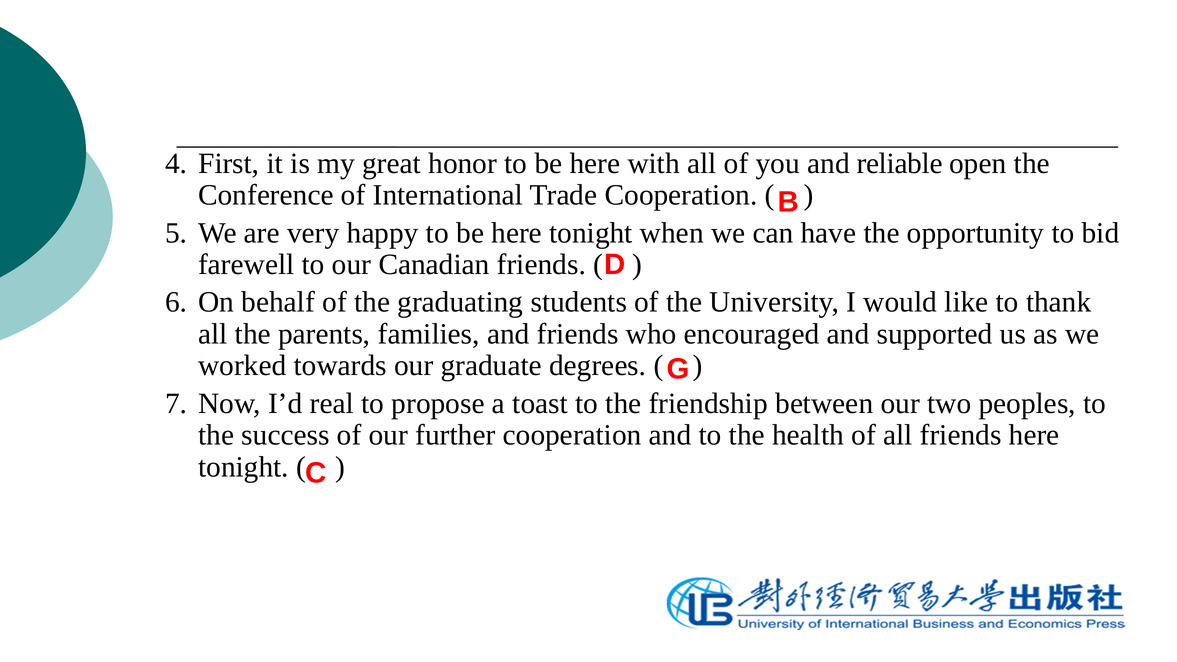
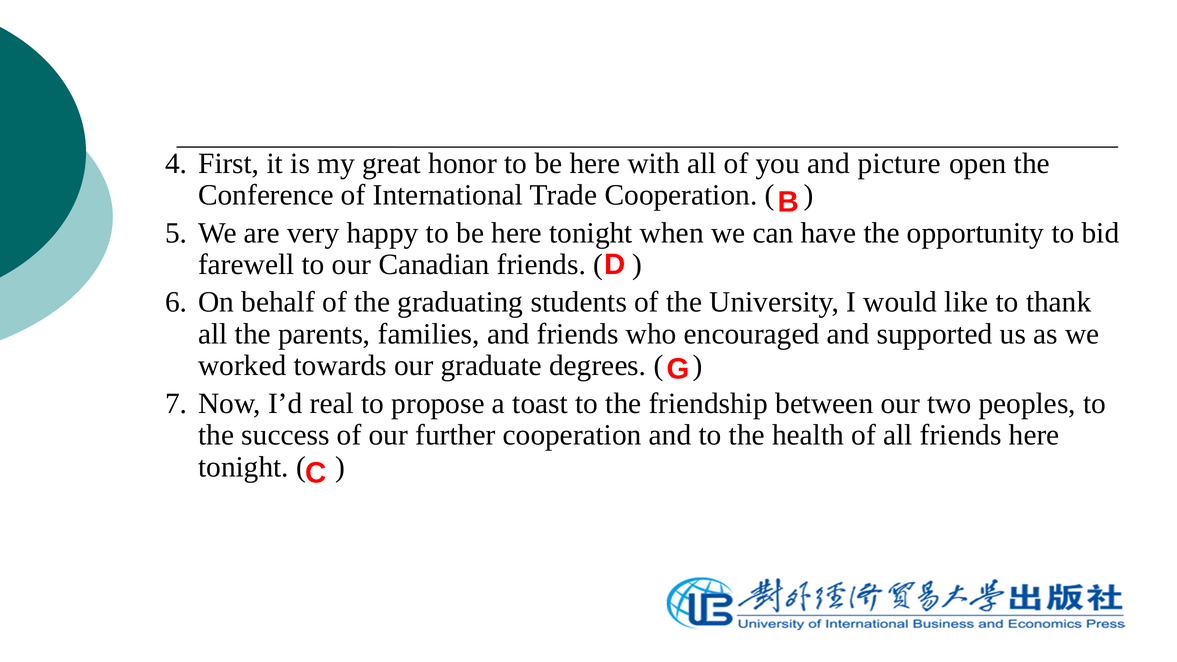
reliable: reliable -> picture (899, 163)
